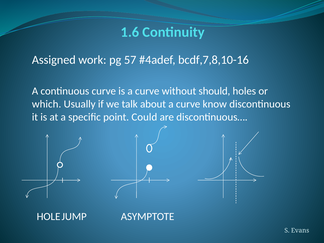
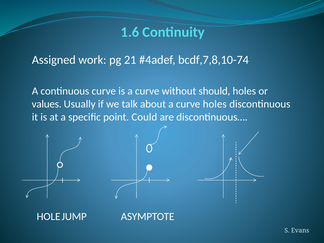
57: 57 -> 21 (130, 60)
bcdf,7,8,10-16: bcdf,7,8,10-16 -> bcdf,7,8,10-74 (213, 60)
which: which -> values (47, 104)
curve know: know -> holes (215, 104)
